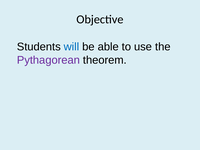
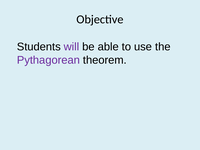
will colour: blue -> purple (72, 47)
